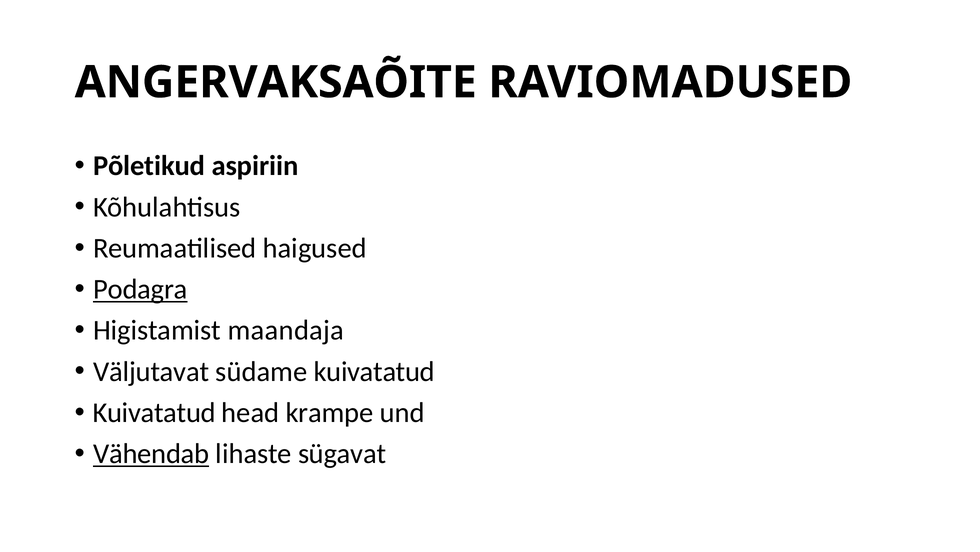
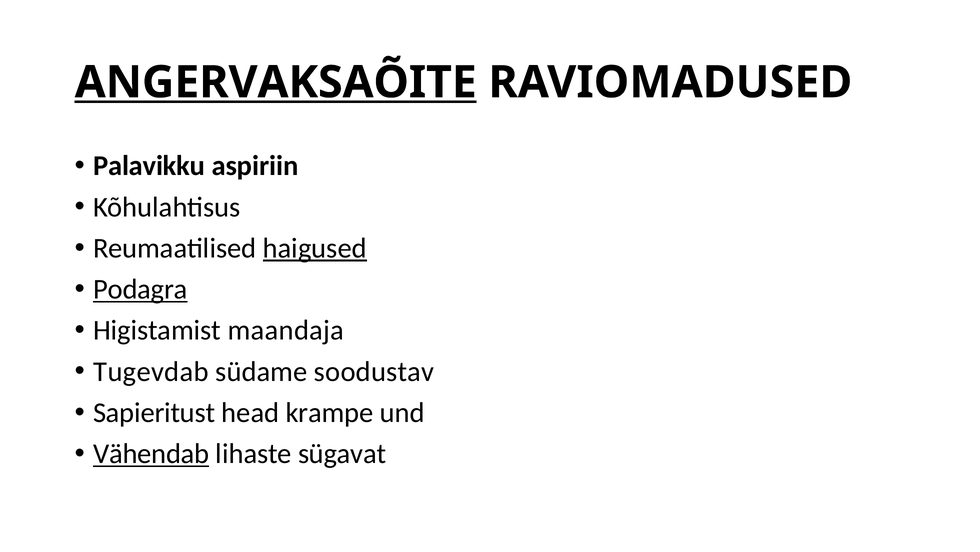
ANGERVAKSAÕITE underline: none -> present (276, 82)
Põletikud: Põletikud -> Palavikku (149, 166)
haigused underline: none -> present (315, 248)
Väljutavat: Väljutavat -> Tugevdab (151, 371)
südame kuivatatud: kuivatatud -> soodustav (374, 371)
Kuivatatud: Kuivatatud -> Sapieritust (154, 412)
